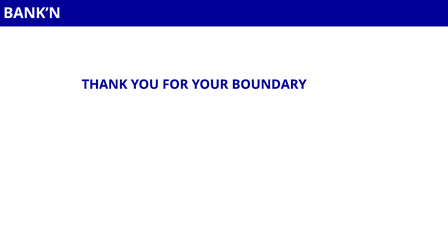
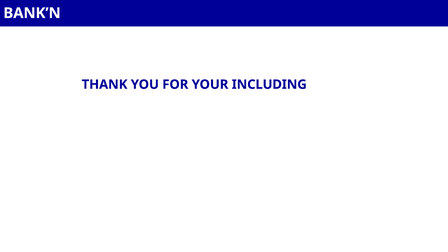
BOUNDARY: BOUNDARY -> INCLUDING (269, 85)
